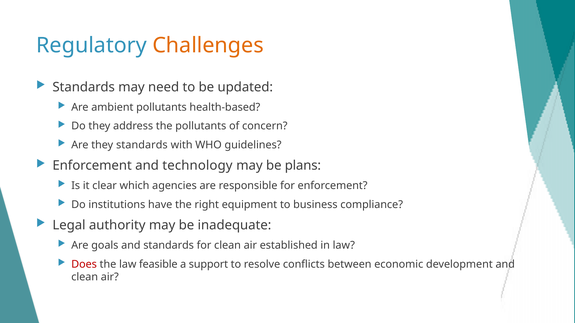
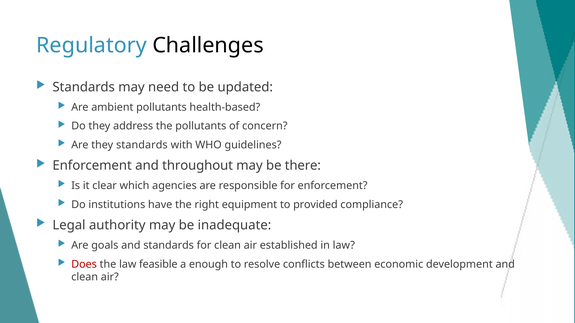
Challenges colour: orange -> black (208, 45)
technology: technology -> throughout (198, 166)
plans: plans -> there (303, 166)
business: business -> provided (315, 205)
support: support -> enough (208, 265)
